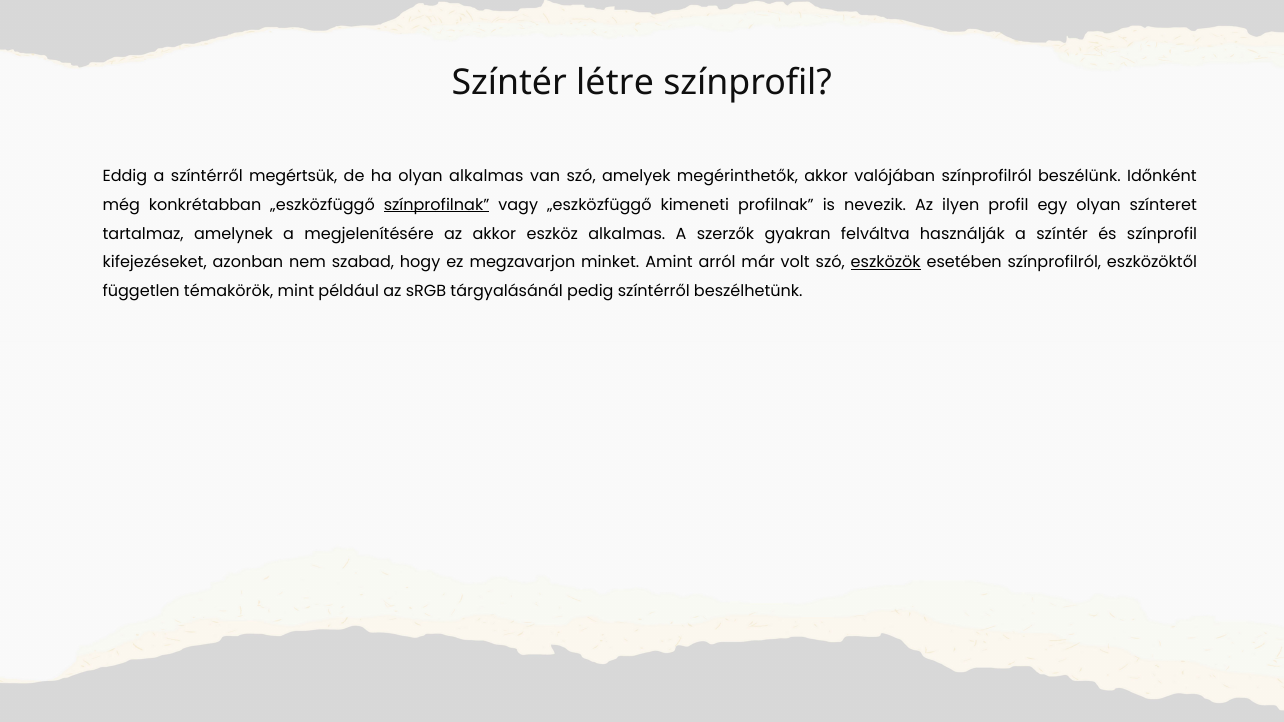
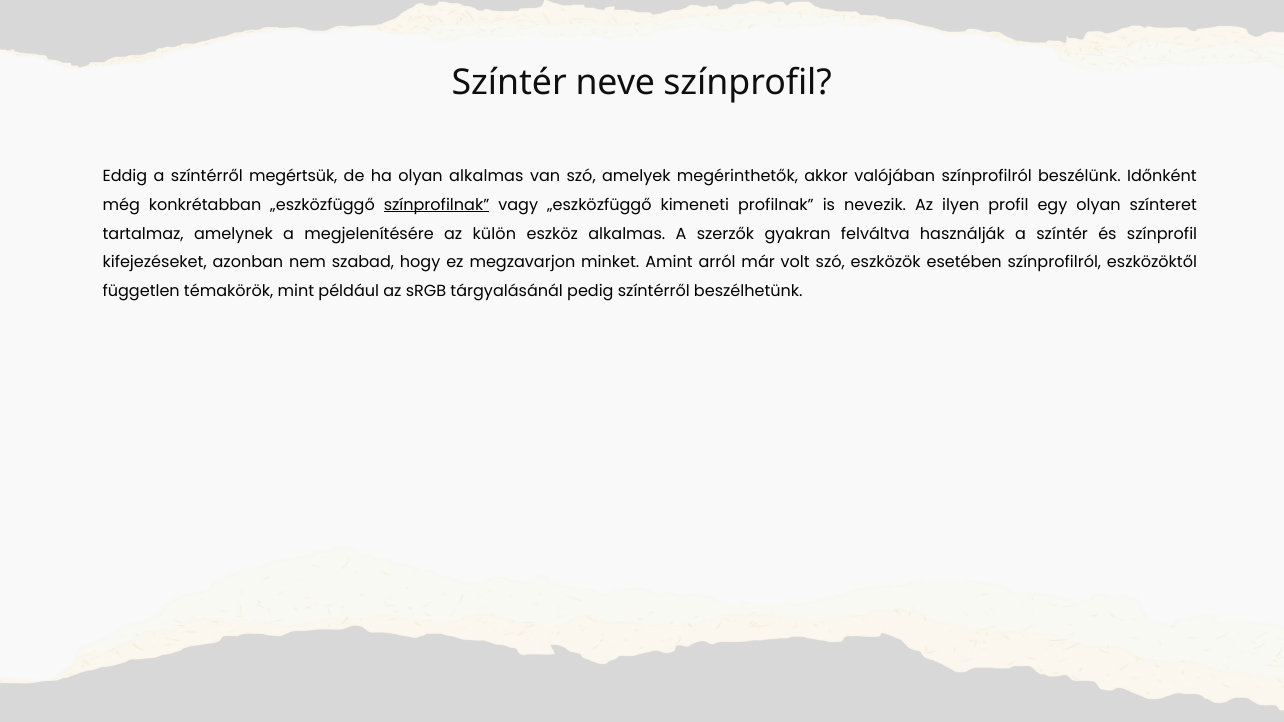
létre: létre -> neve (615, 83)
az akkor: akkor -> külön (494, 234)
eszközök underline: present -> none (886, 263)
